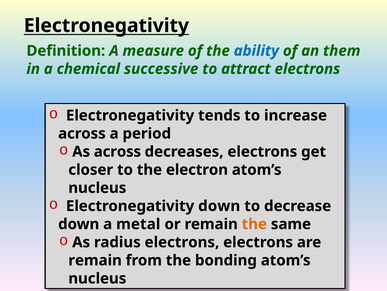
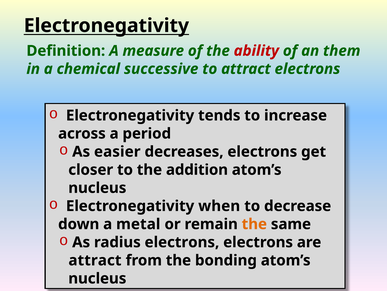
ability colour: blue -> red (256, 51)
As across: across -> easier (117, 151)
electron: electron -> addition (197, 169)
Electronegativity down: down -> when (219, 206)
remain: remain -> attract (95, 260)
